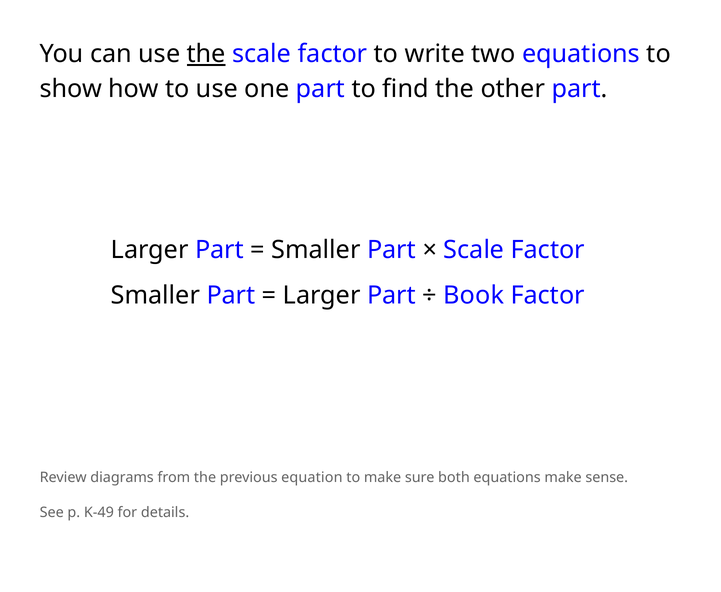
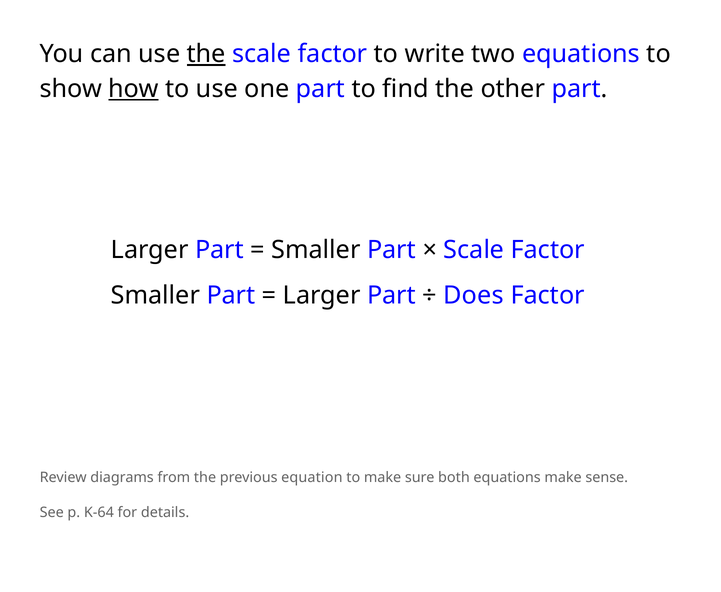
how underline: none -> present (134, 89)
Book: Book -> Does (474, 295)
K-49: K-49 -> K-64 (99, 512)
